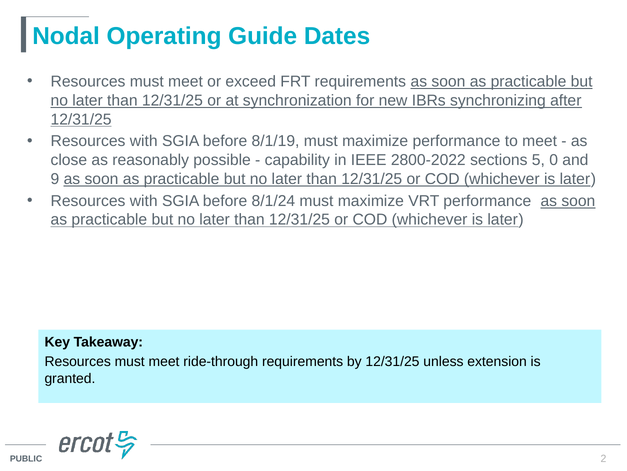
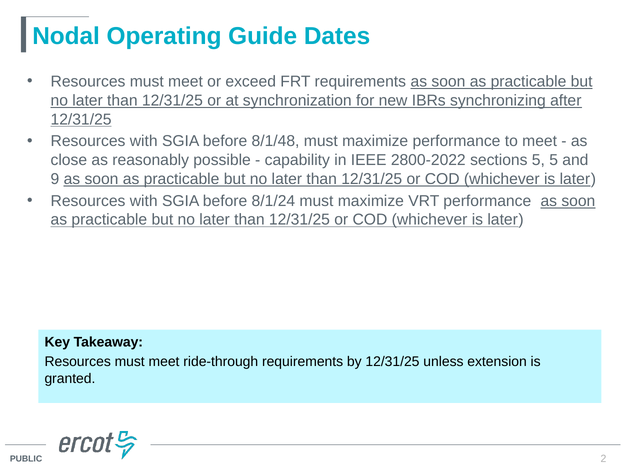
8/1/19: 8/1/19 -> 8/1/48 (276, 141)
5 0: 0 -> 5 (554, 160)
